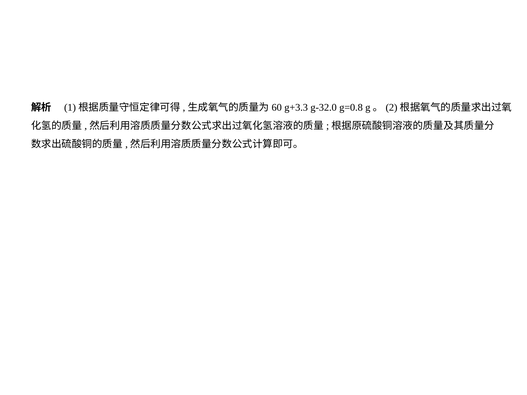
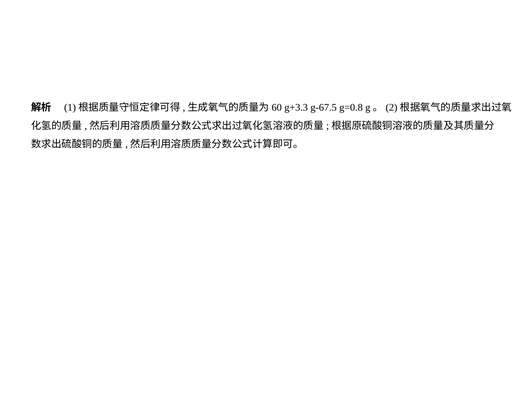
g-32.0: g-32.0 -> g-67.5 (324, 108)
